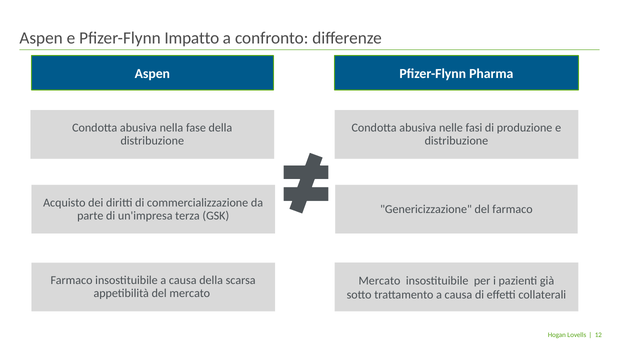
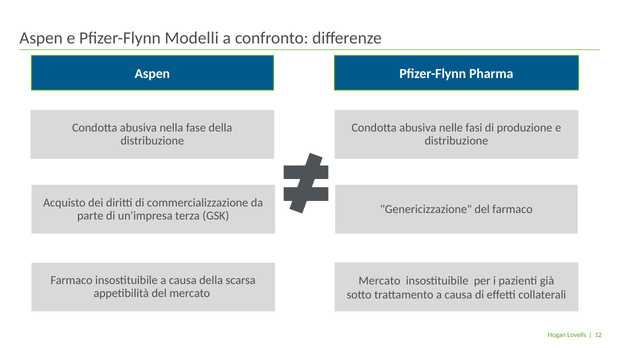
Impatto: Impatto -> Modelli (192, 38)
